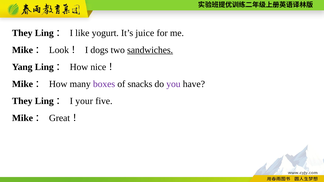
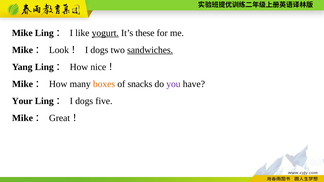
They: They -> Mike (22, 33)
yogurt underline: none -> present (105, 33)
juice: juice -> these (145, 33)
boxes colour: purple -> orange (104, 84)
They: They -> Your (22, 101)
your: your -> dogs (84, 101)
